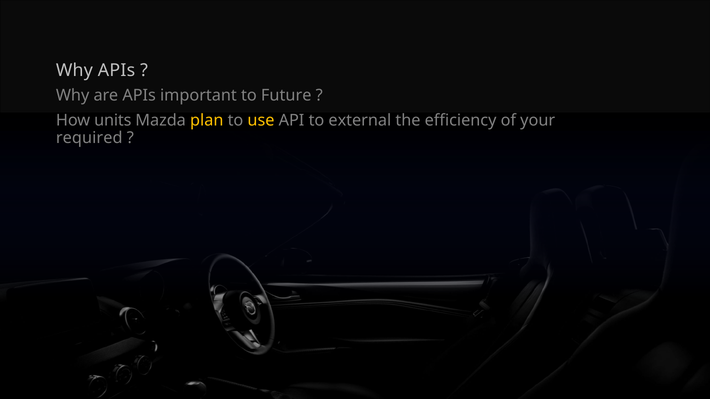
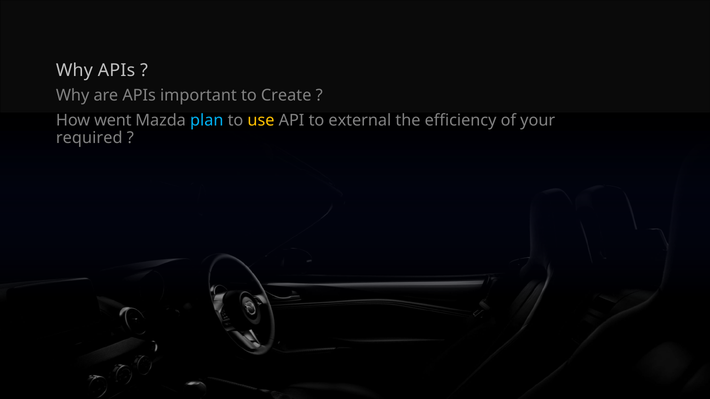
Future: Future -> Create (286, 96)
units: units -> went (113, 121)
plan colour: yellow -> light blue (207, 121)
